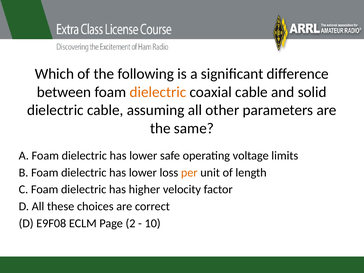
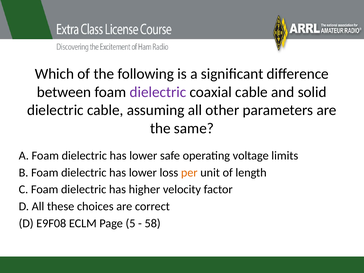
dielectric colour: orange -> purple (158, 92)
2: 2 -> 5 (130, 223)
10: 10 -> 58 (153, 223)
